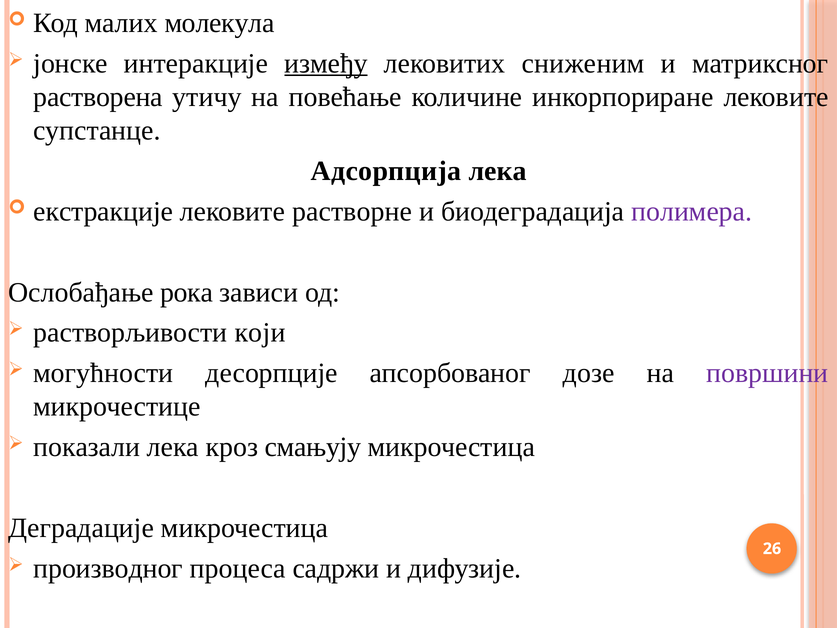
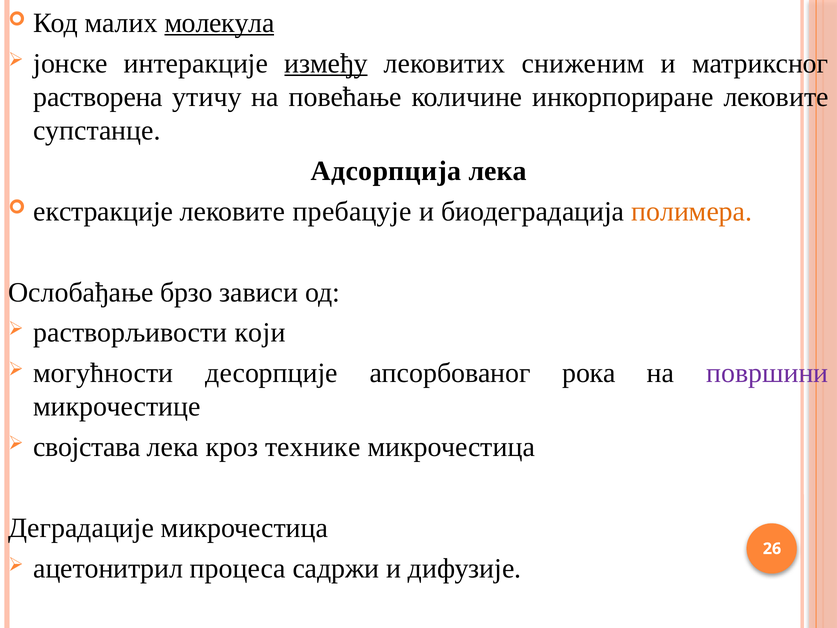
молекула underline: none -> present (220, 23)
растворне: растворне -> пребацује (352, 211)
полимера colour: purple -> orange (692, 211)
рока: рока -> брзо (187, 292)
дозе: дозе -> рока (589, 373)
показали: показали -> својстава (87, 447)
смањују: смањују -> технике (313, 447)
производног: производног -> ацетонитрил (108, 568)
